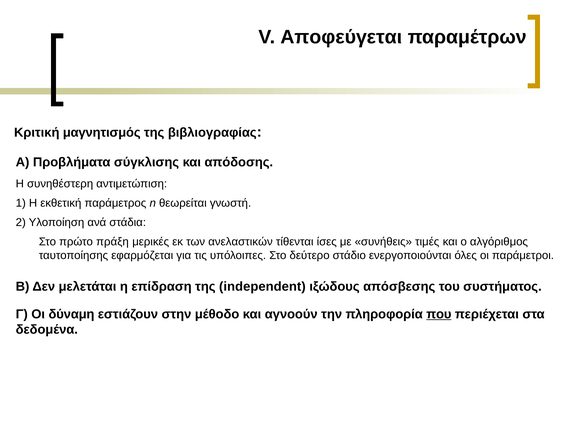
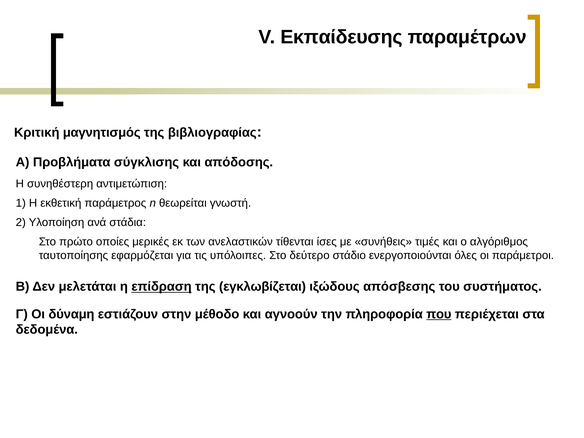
Αποφεύγεται: Αποφεύγεται -> Εκπαίδευσης (342, 37)
πράξη: πράξη -> οποίες (113, 242)
επίδραση underline: none -> present (162, 287)
independent: independent -> εγκλωβίζεται (262, 287)
